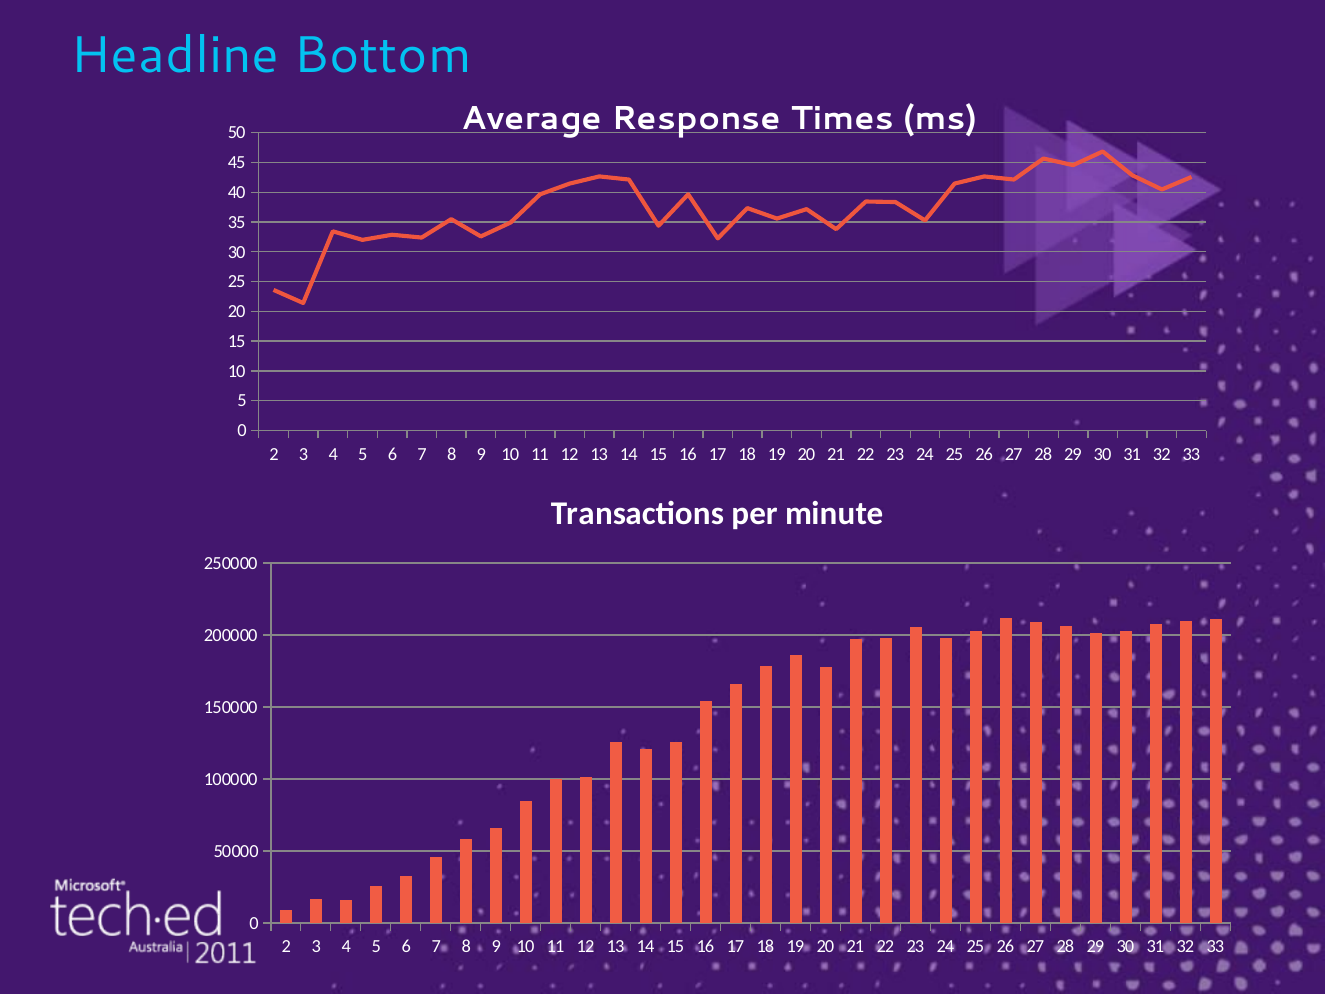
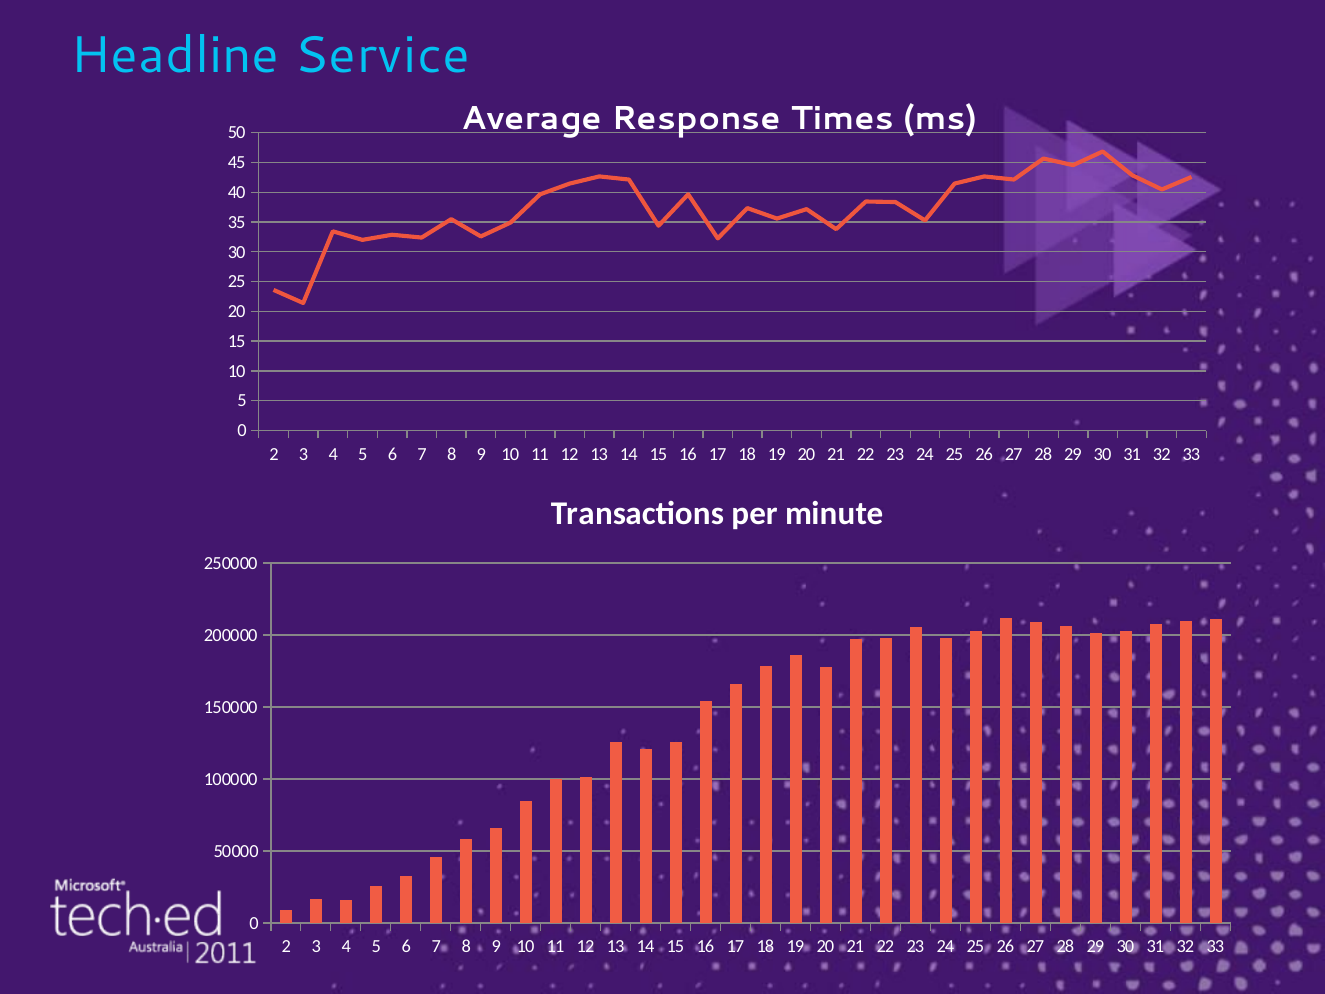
Bottom: Bottom -> Service (382, 56)
